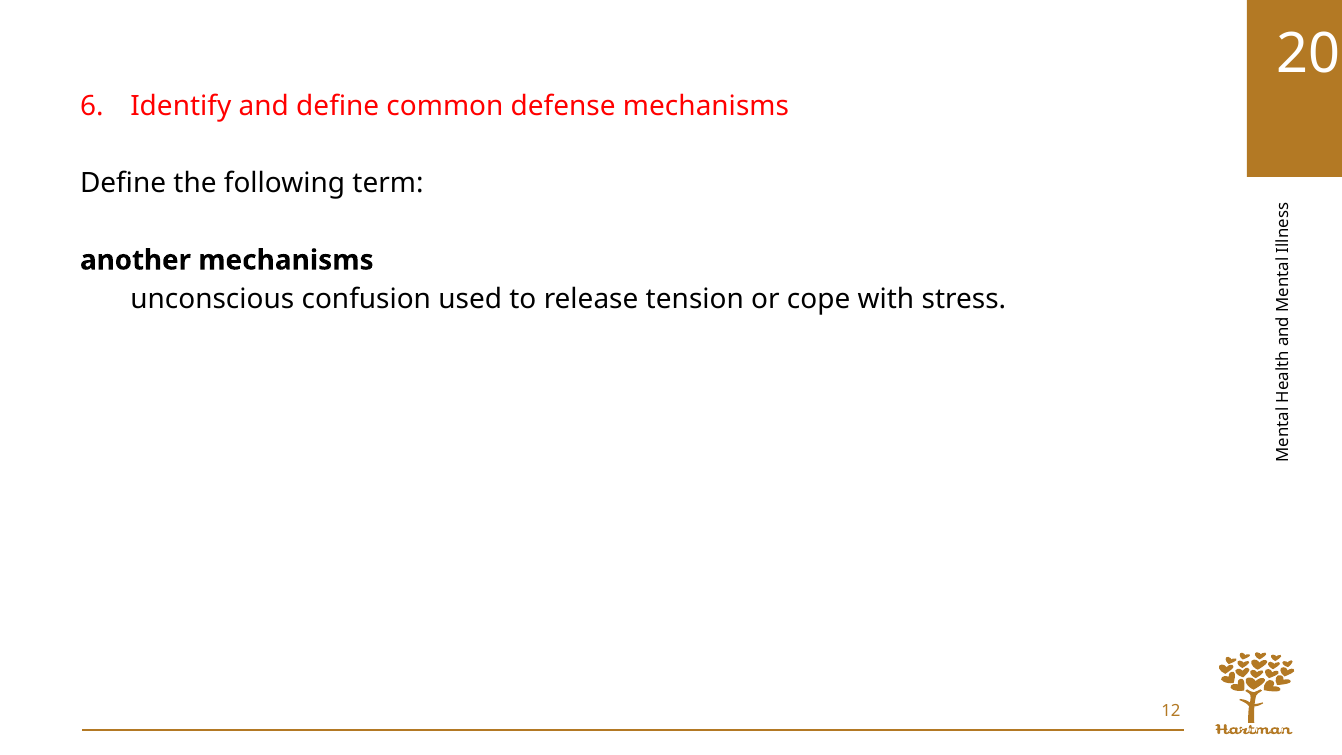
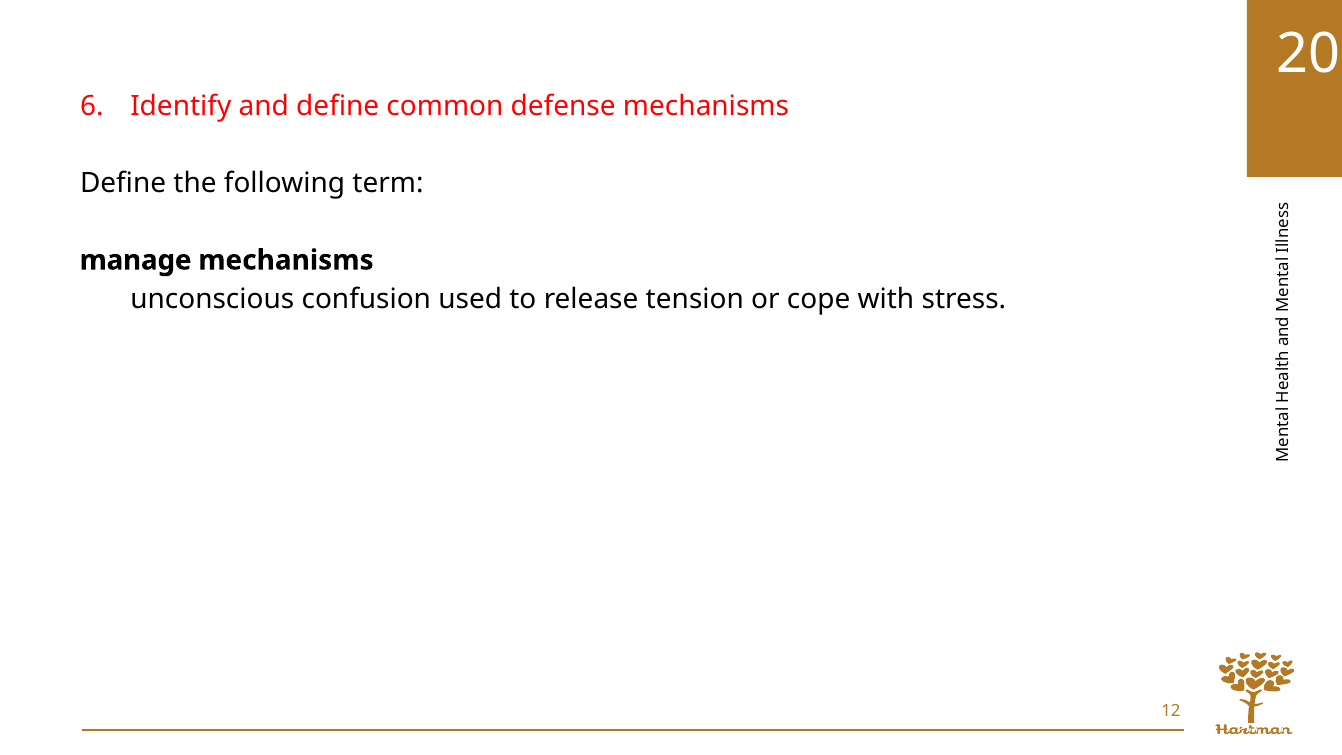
another: another -> manage (136, 260)
